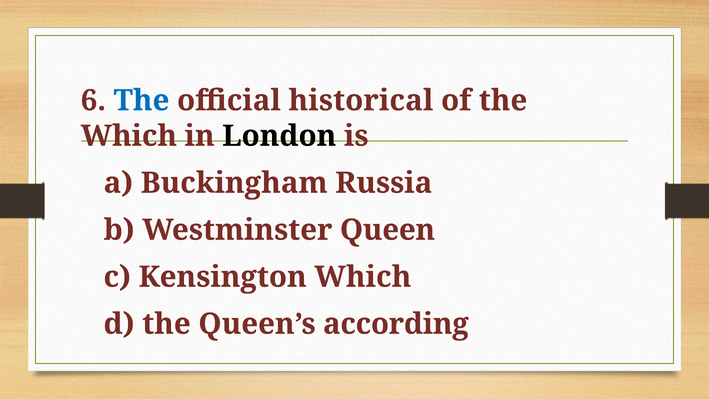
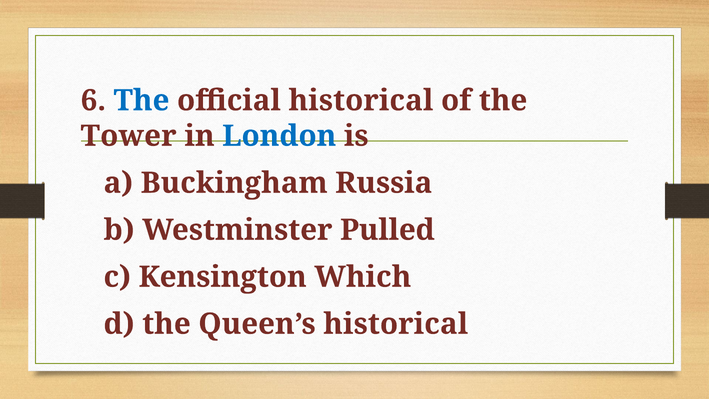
Which: Which -> Tower (129, 136)
London colour: black -> blue (279, 136)
Queen: Queen -> Pulled (387, 230)
Queen’s according: according -> historical (396, 324)
